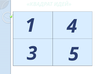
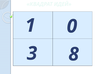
4: 4 -> 0 (72, 26)
5: 5 -> 8 (74, 54)
